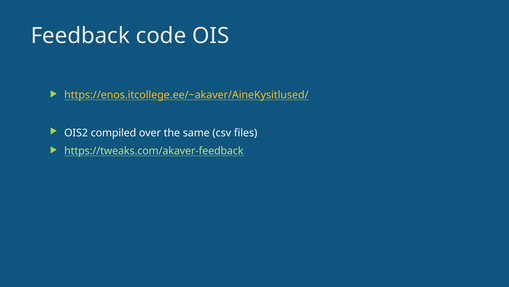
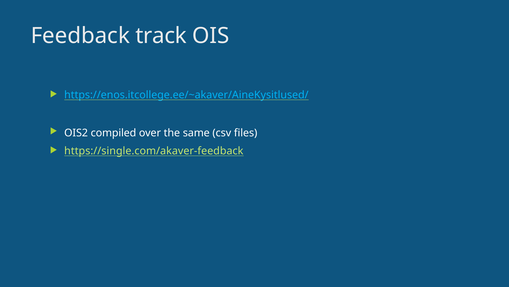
code: code -> track (161, 36)
https://enos.itcollege.ee/~akaver/AineKysitlused/ colour: yellow -> light blue (186, 95)
https://tweaks.com/akaver-feedback: https://tweaks.com/akaver-feedback -> https://single.com/akaver-feedback (154, 151)
